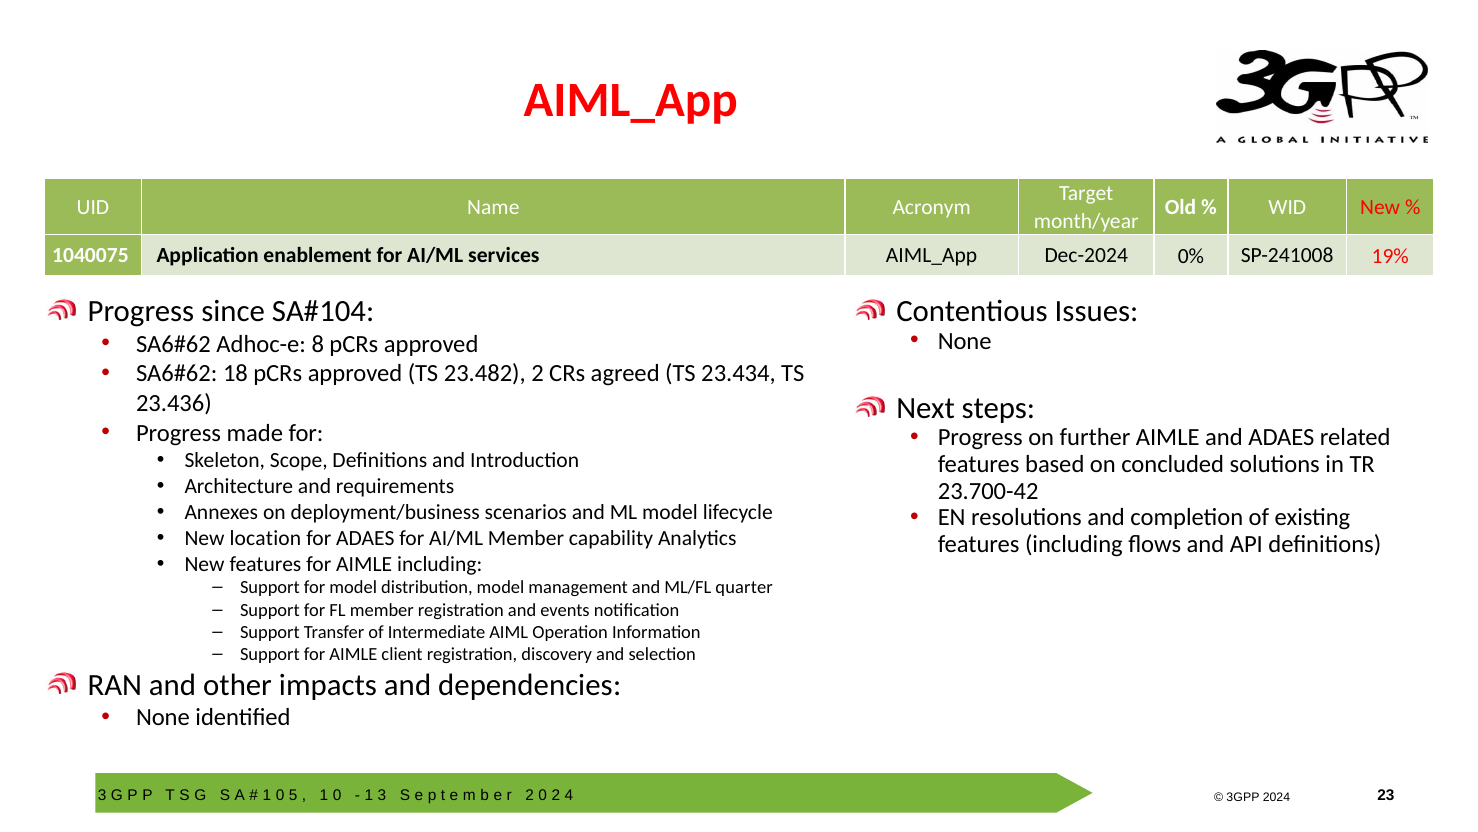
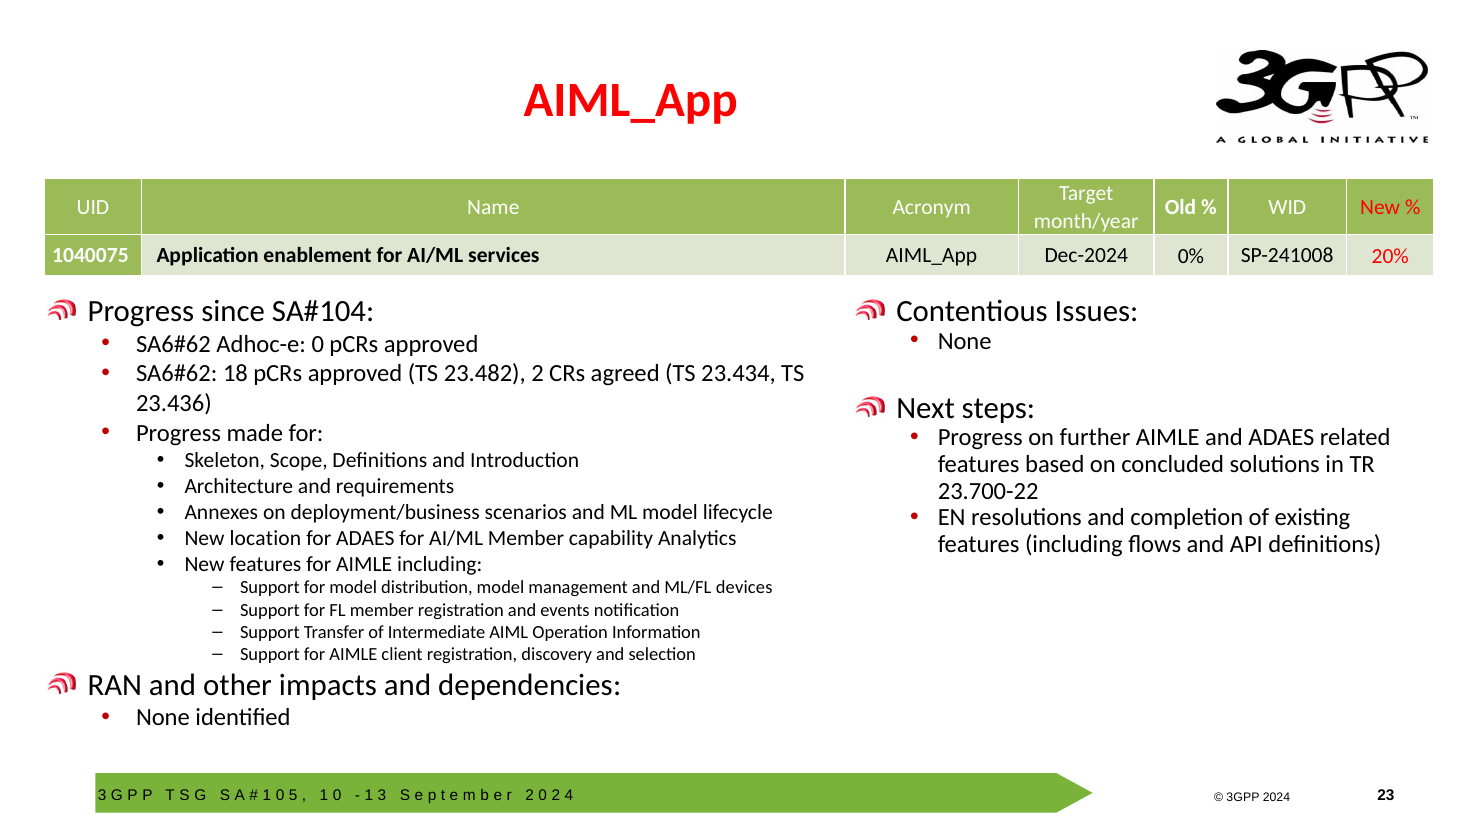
19%: 19% -> 20% (1390, 256)
Adhoc-e 8: 8 -> 0 (318, 344)
23.700-42: 23.700-42 -> 23.700-22 (988, 491)
quarter: quarter -> devices (744, 587)
